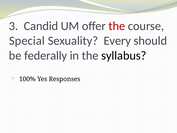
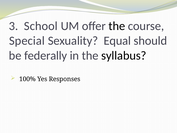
Candid: Candid -> School (41, 26)
the colour: red -> black (117, 26)
Every: Every -> Equal (117, 41)
